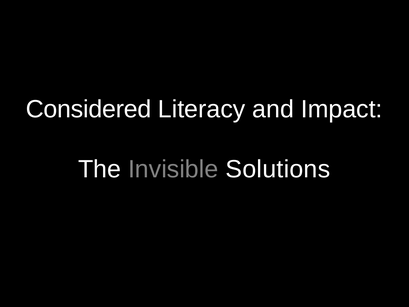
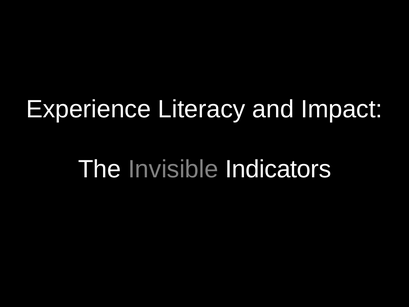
Considered: Considered -> Experience (89, 109)
Solutions: Solutions -> Indicators (278, 169)
